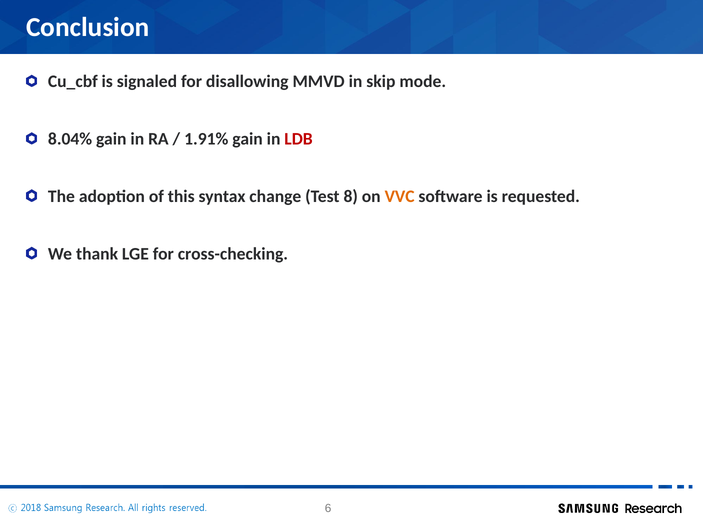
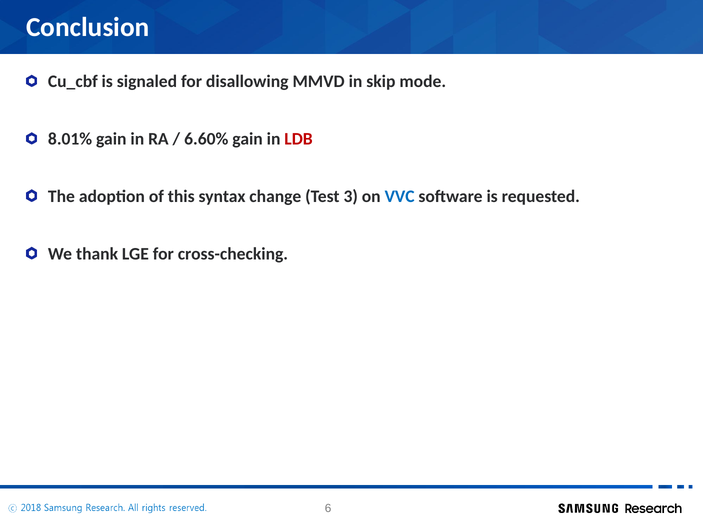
8.04%: 8.04% -> 8.01% (70, 139)
1.91%: 1.91% -> 6.60% (206, 139)
8: 8 -> 3 (351, 197)
VVC colour: orange -> blue (400, 197)
